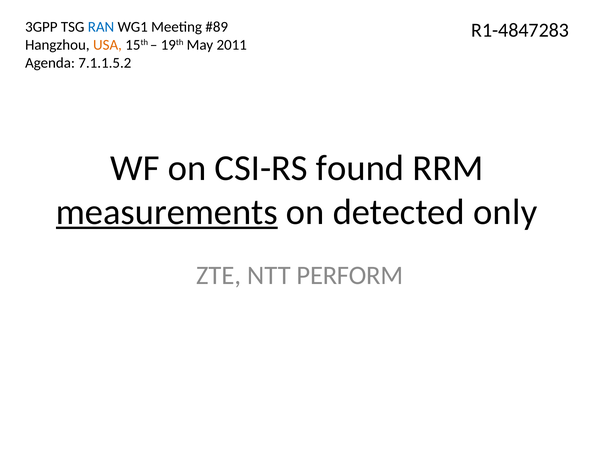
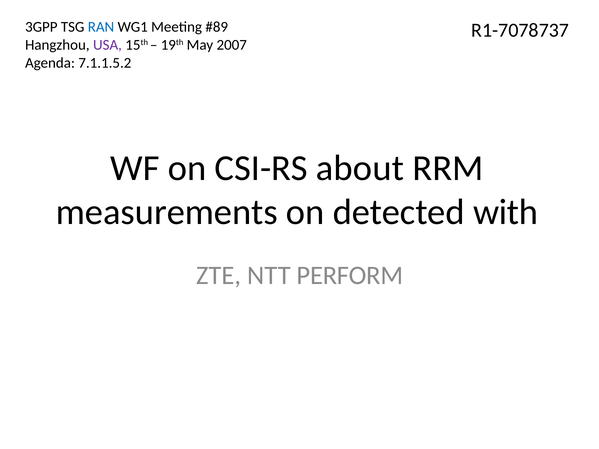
R1-4847283: R1-4847283 -> R1-7078737 (520, 30)
USA colour: orange -> purple (107, 45)
2011: 2011 -> 2007 (232, 45)
found: found -> about (360, 168)
measurements underline: present -> none (167, 212)
only: only -> with (506, 212)
